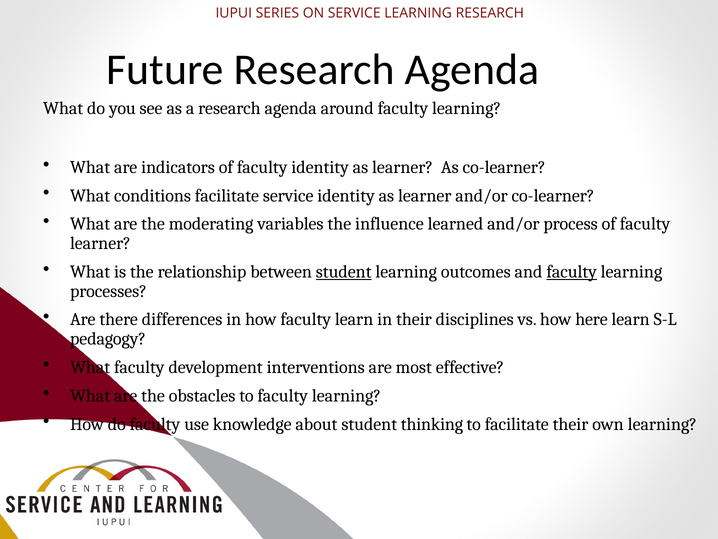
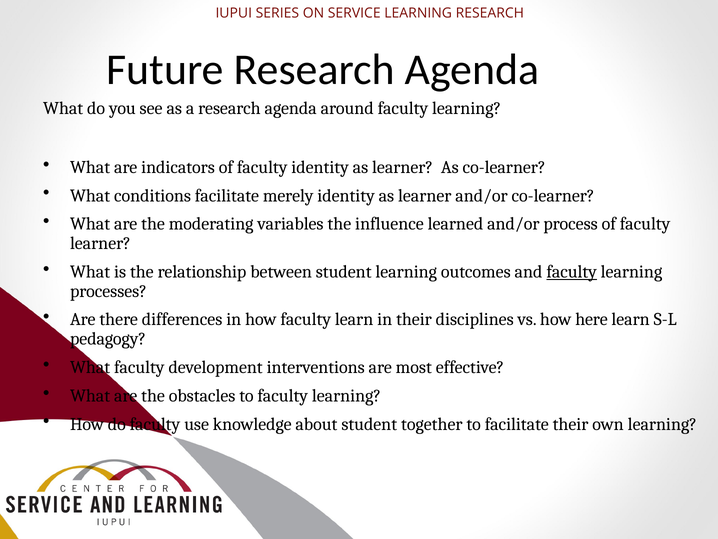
facilitate service: service -> merely (288, 195)
student underline: present -> none (344, 272)
thinking: thinking -> together (432, 424)
